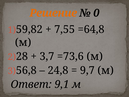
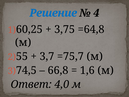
Решение colour: orange -> blue (53, 13)
0: 0 -> 4 (96, 13)
59,82: 59,82 -> 60,25 (29, 29)
7,55: 7,55 -> 3,75 (65, 29)
28: 28 -> 55 (22, 56)
=73,6: =73,6 -> =75,7 (70, 56)
56,8: 56,8 -> 74,5 (26, 70)
24,8: 24,8 -> 66,8 (58, 70)
9,7: 9,7 -> 1,6 (87, 70)
9,1: 9,1 -> 4,0 (62, 84)
